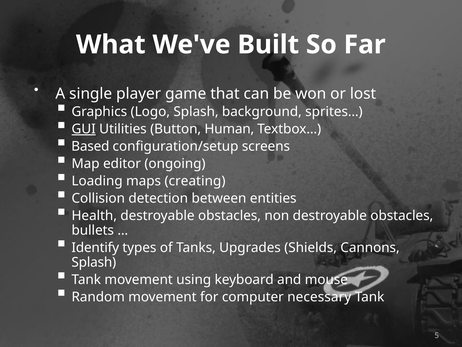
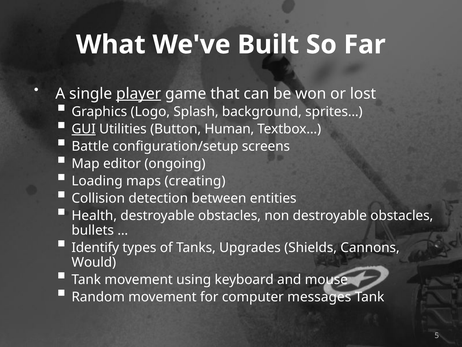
player underline: none -> present (139, 93)
Based: Based -> Battle (90, 146)
Splash: Splash -> Would (94, 262)
necessary: necessary -> messages (319, 296)
